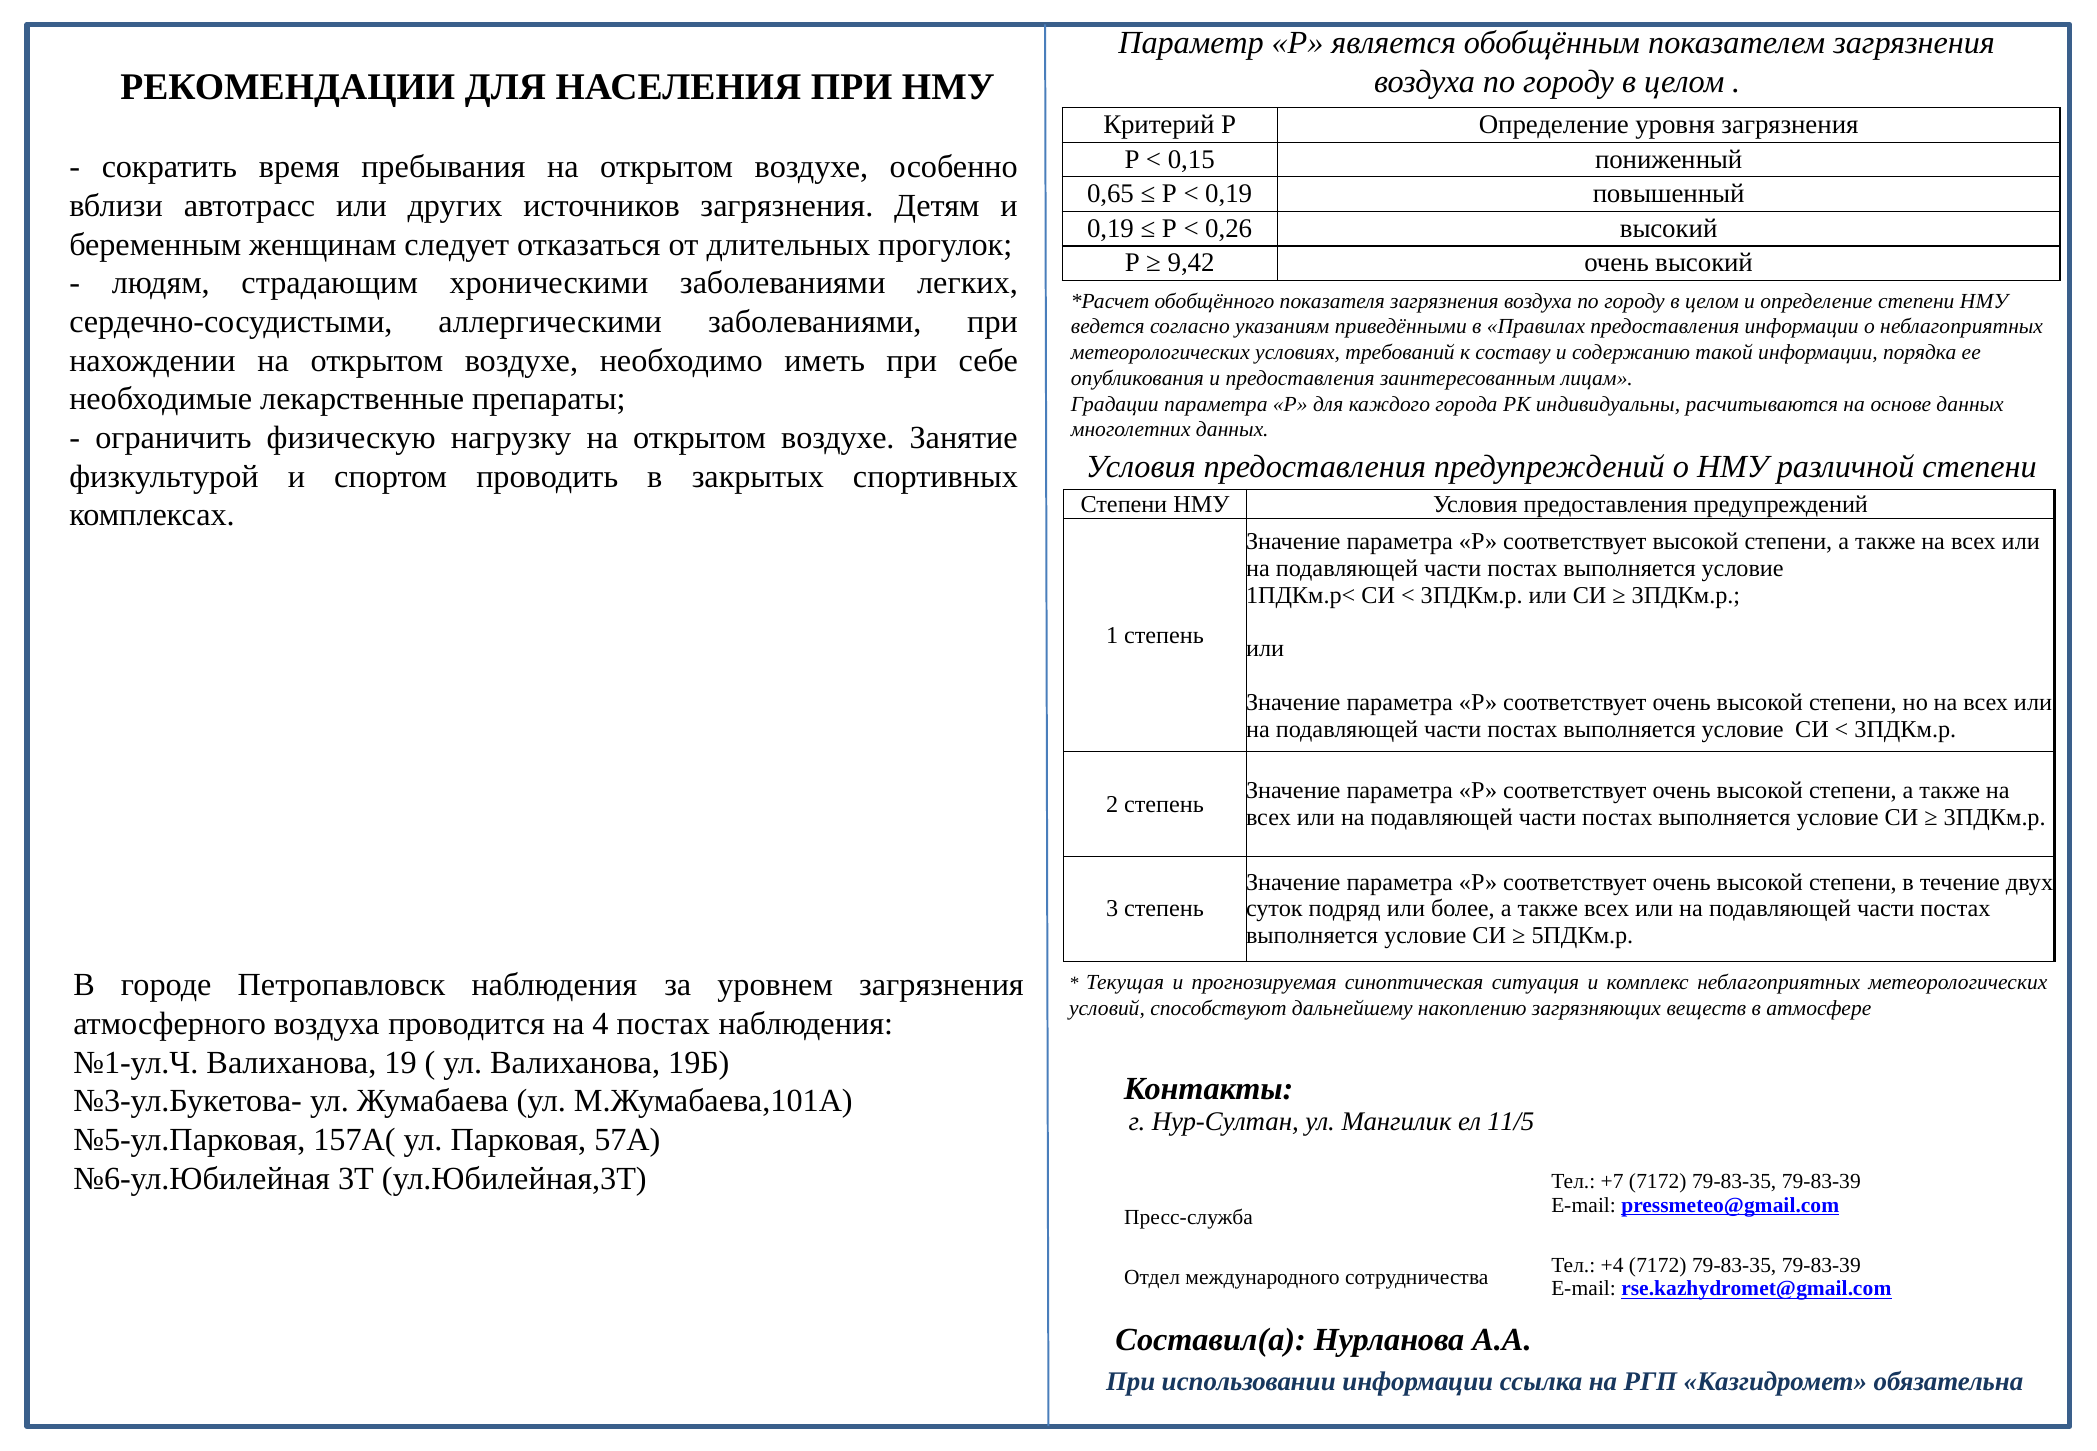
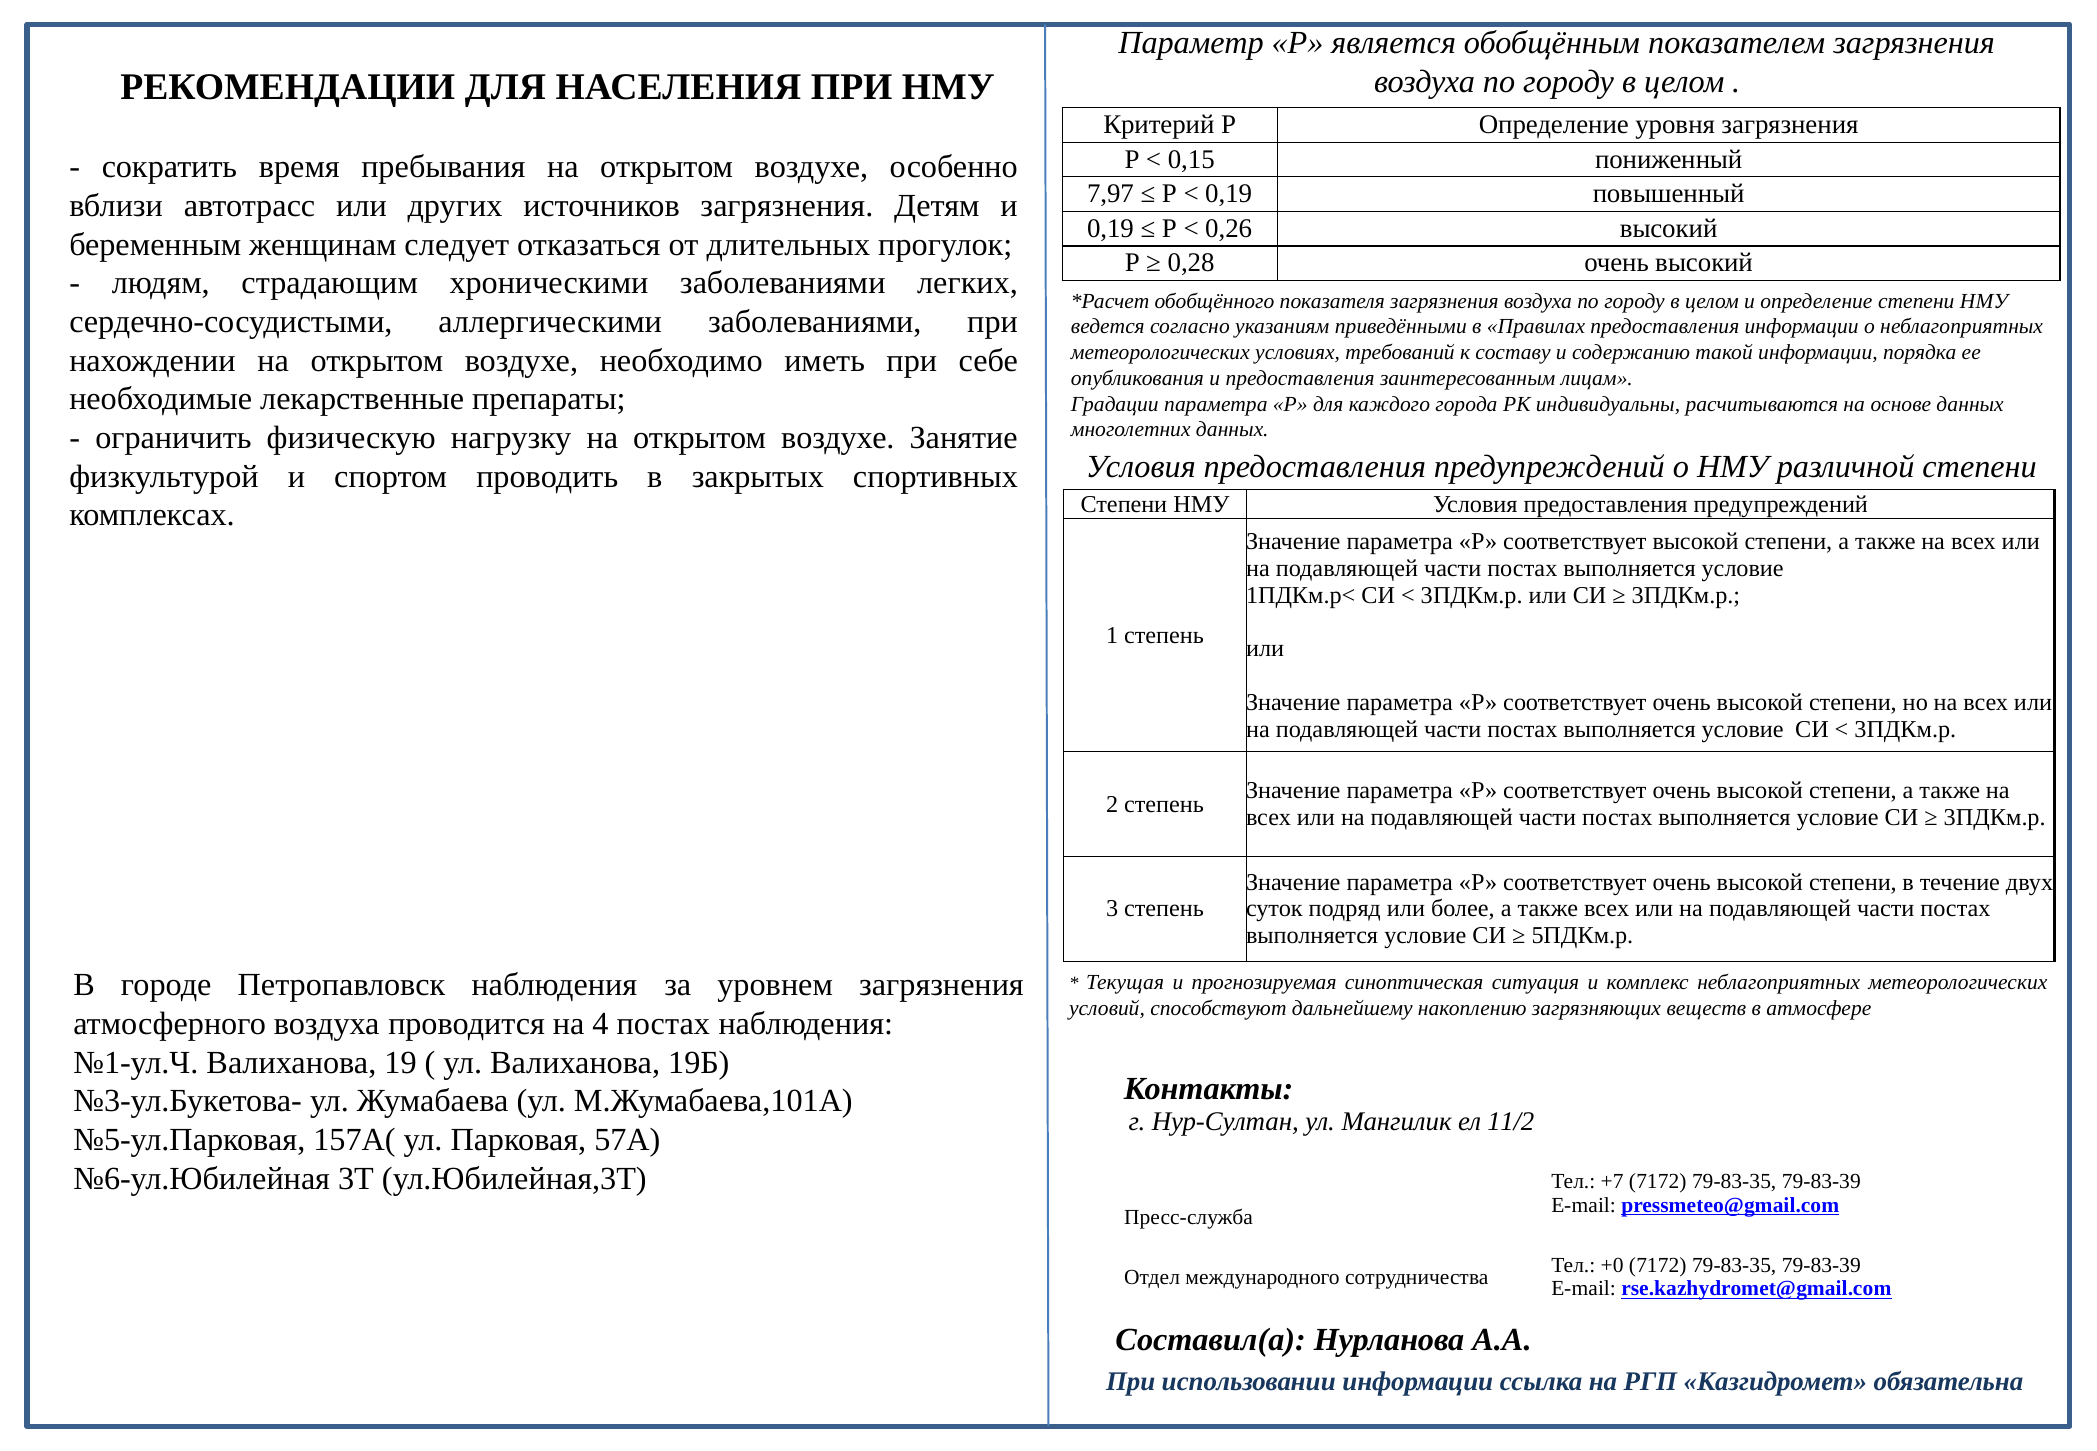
0,65: 0,65 -> 7,97 (1110, 194)
9,42: 9,42 -> 0,28 (1191, 263)
11/5: 11/5 -> 11/2 (1511, 1122)
+4: +4 -> +0 (1612, 1266)
